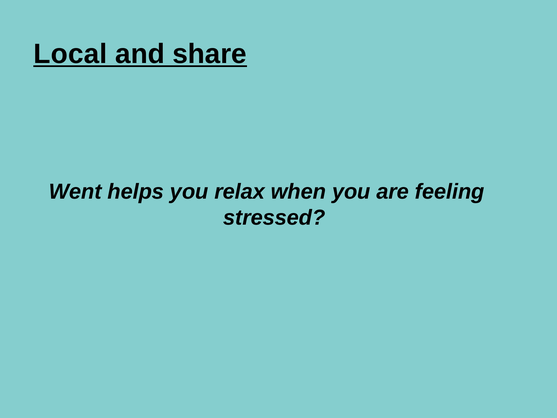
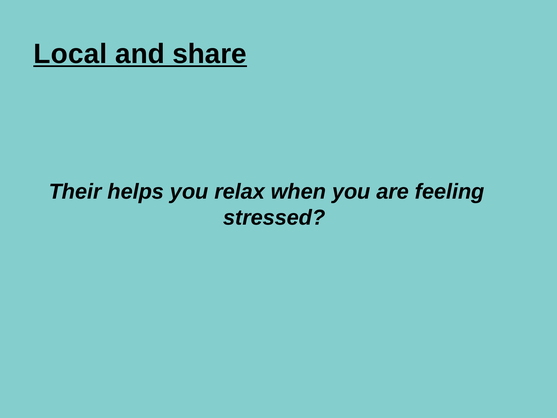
Went: Went -> Their (75, 192)
